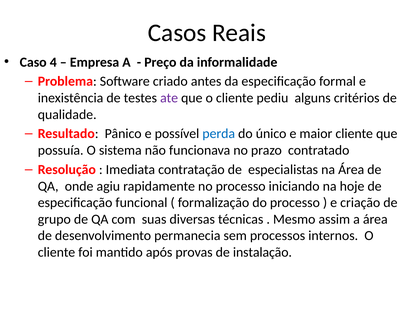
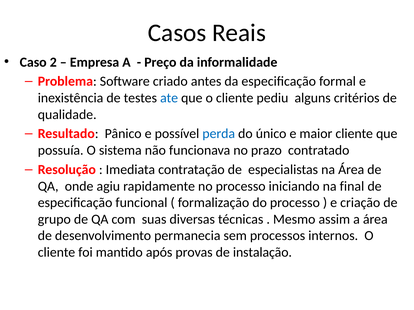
4: 4 -> 2 (53, 62)
ate colour: purple -> blue (169, 98)
hoje: hoje -> final (352, 186)
